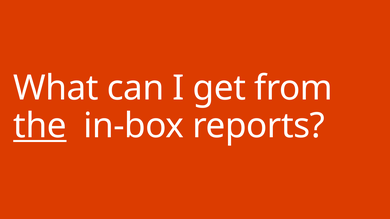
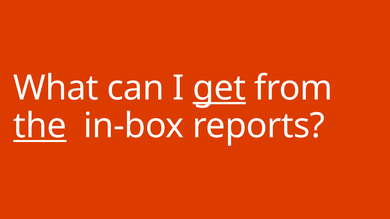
get underline: none -> present (219, 88)
